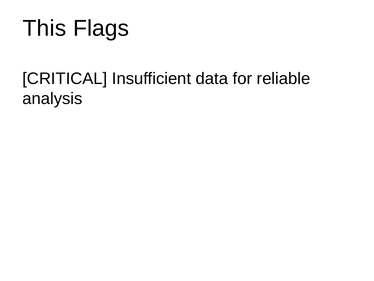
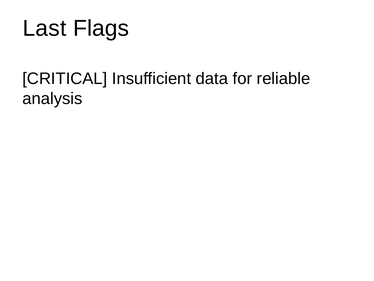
This: This -> Last (44, 28)
